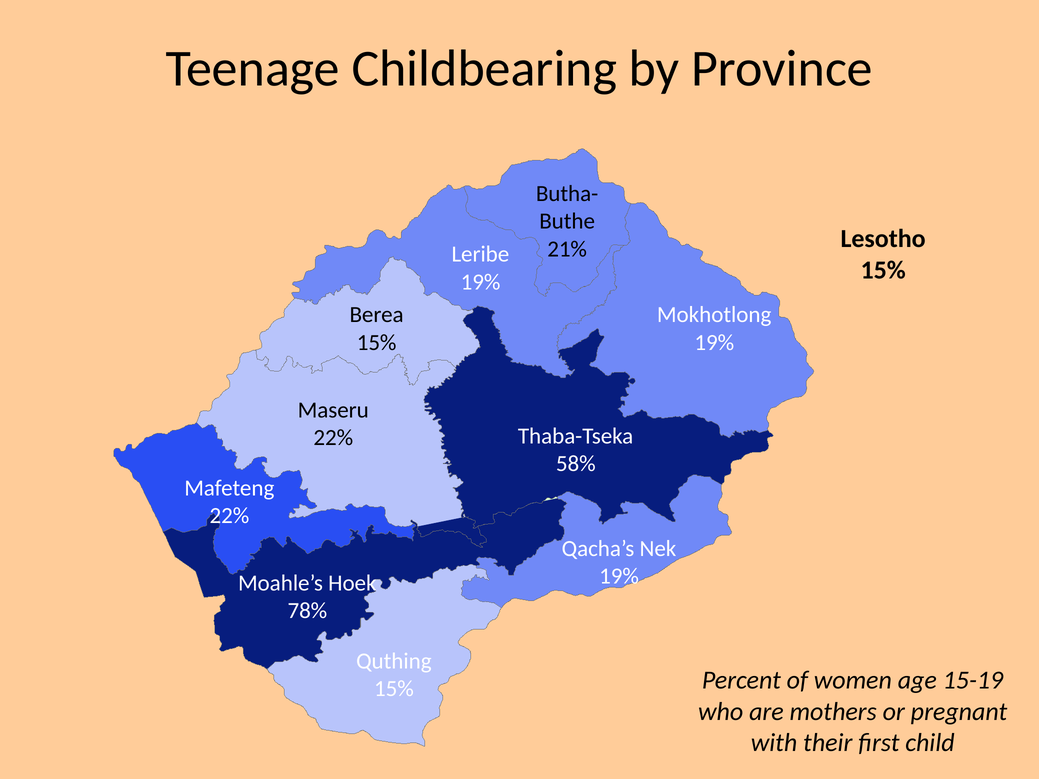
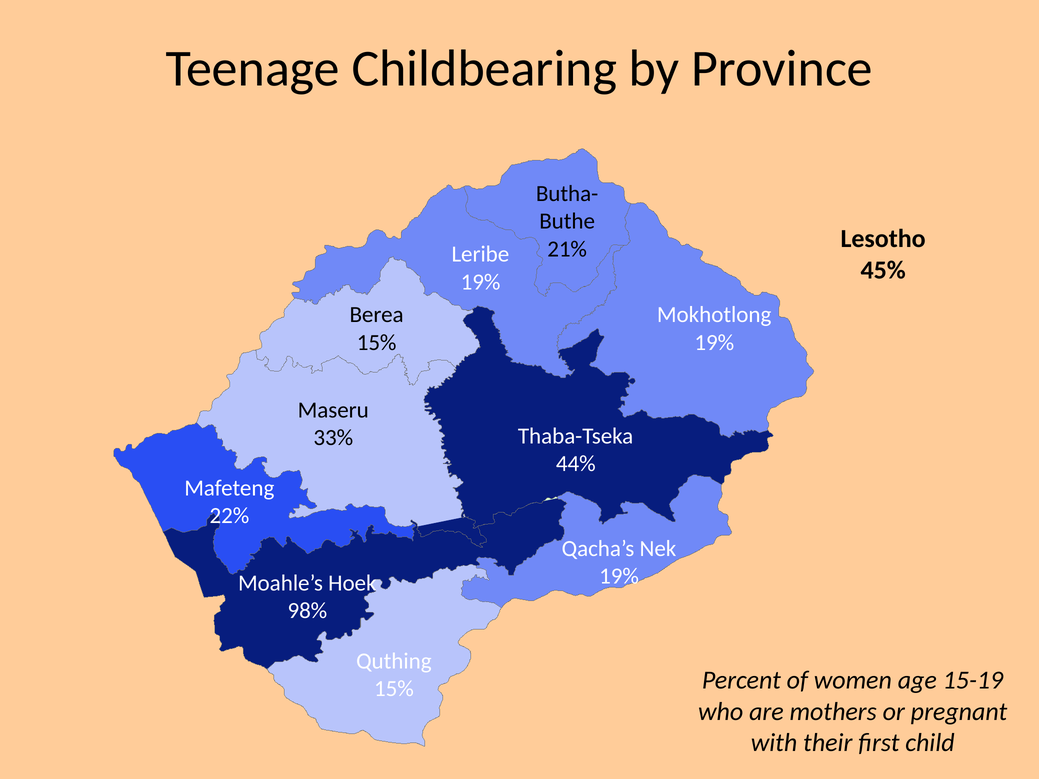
15%: 15% -> 45% (883, 270)
22%: 22% -> 33% (333, 438)
58%: 58% -> 44% (576, 464)
78%: 78% -> 98% (307, 611)
